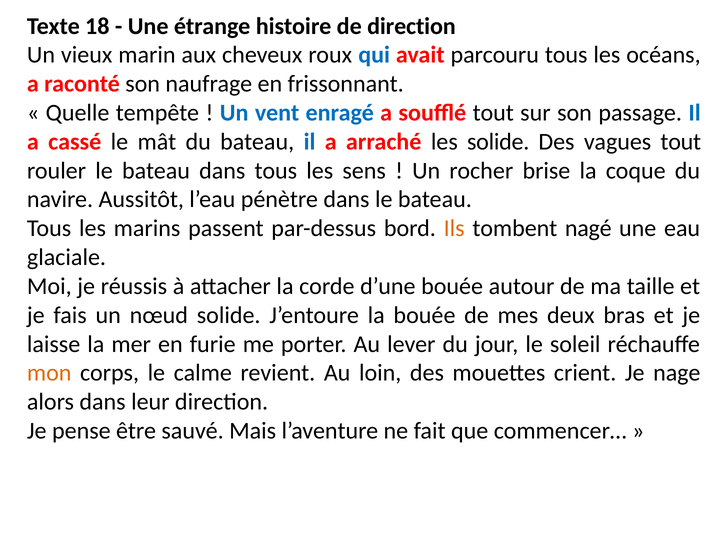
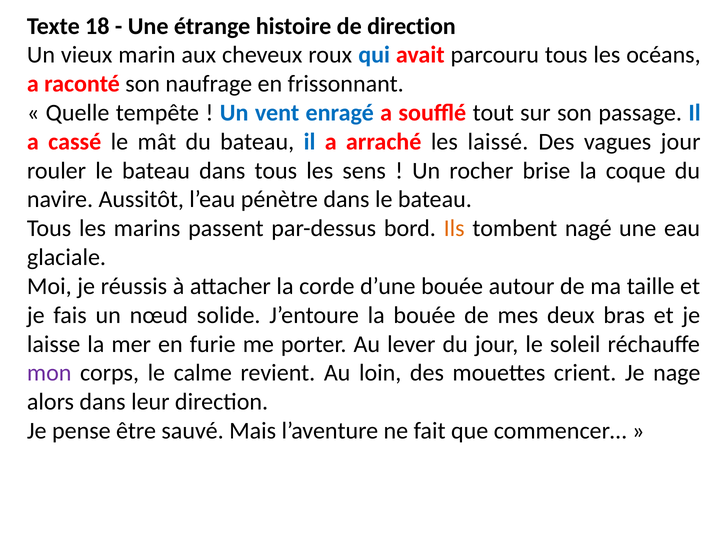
les solide: solide -> laissé (498, 142)
vagues tout: tout -> jour (681, 142)
mon colour: orange -> purple (49, 373)
